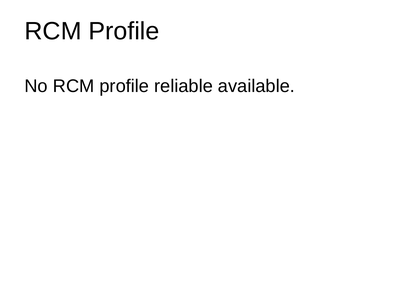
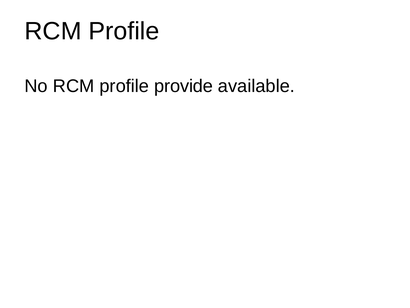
reliable: reliable -> provide (184, 86)
